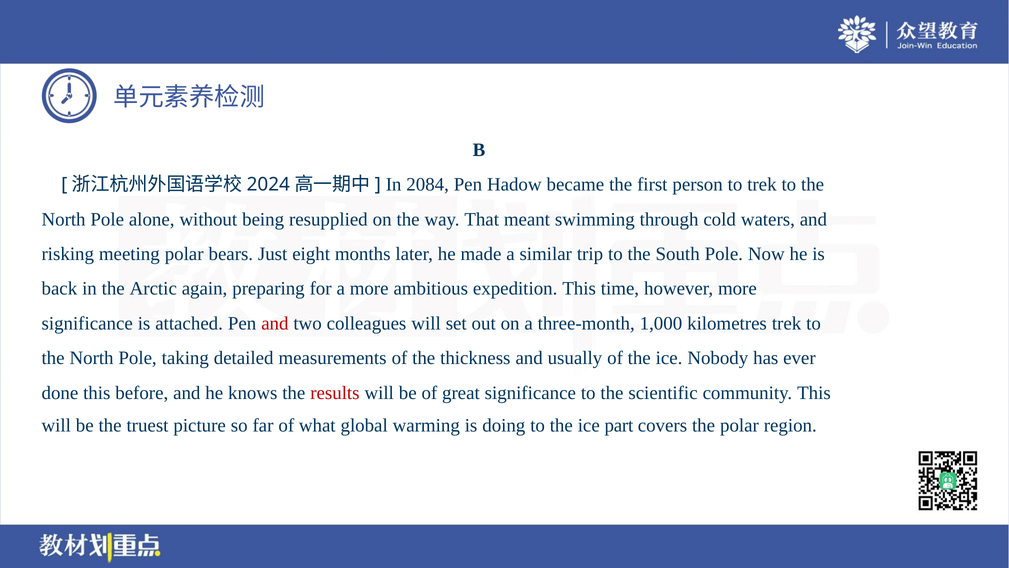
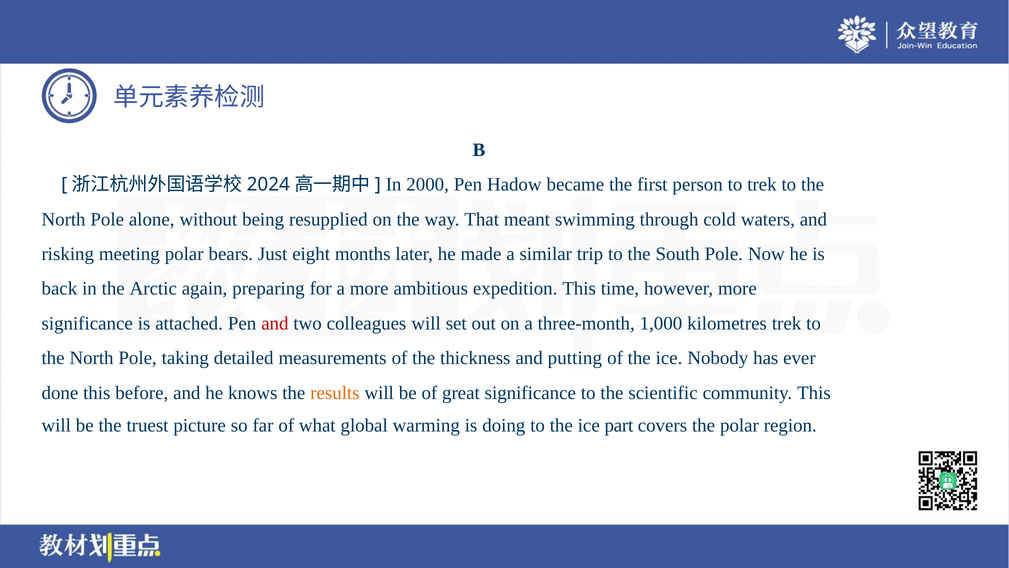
2084: 2084 -> 2000 (428, 184)
usually: usually -> putting (575, 358)
results colour: red -> orange (335, 393)
